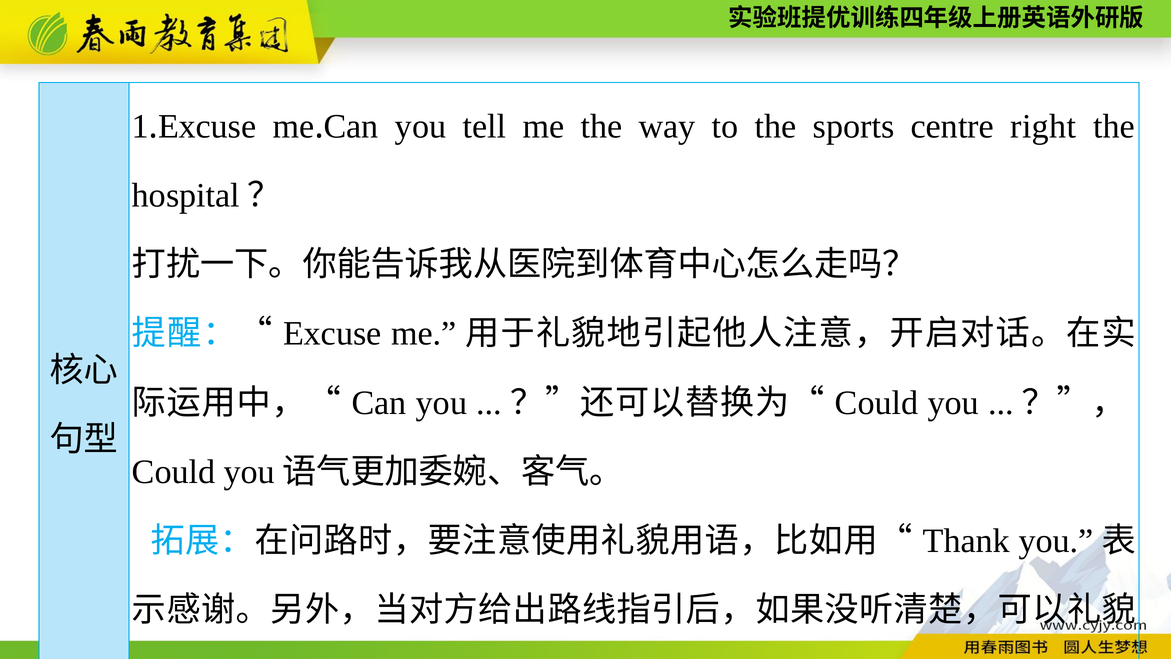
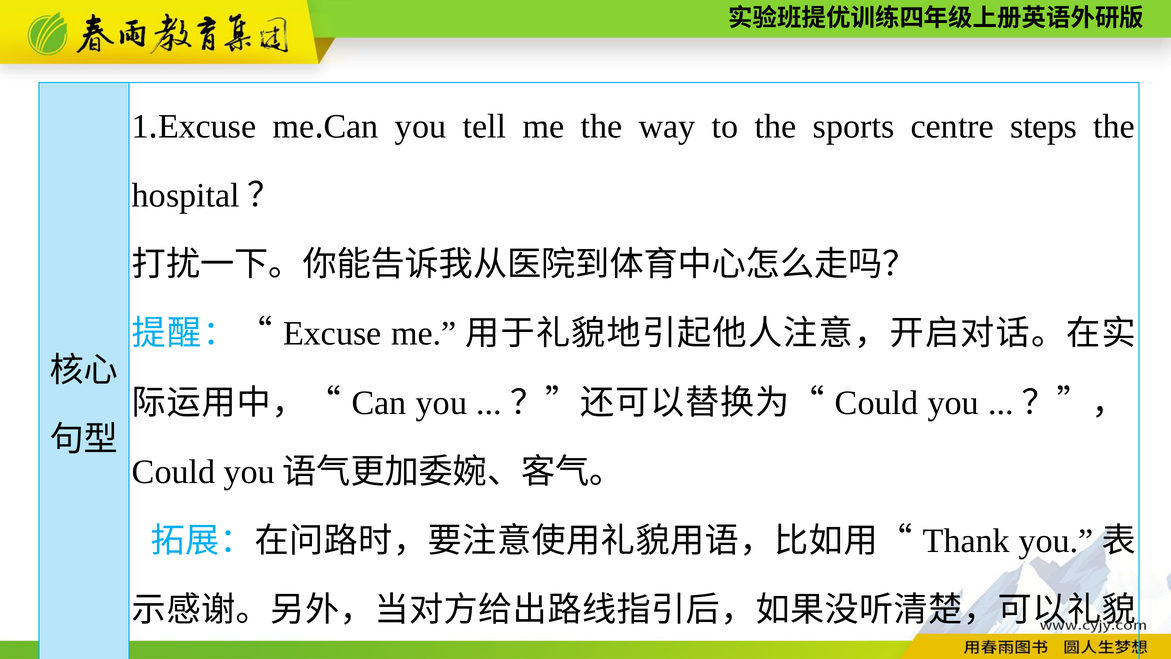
right: right -> steps (1044, 126)
